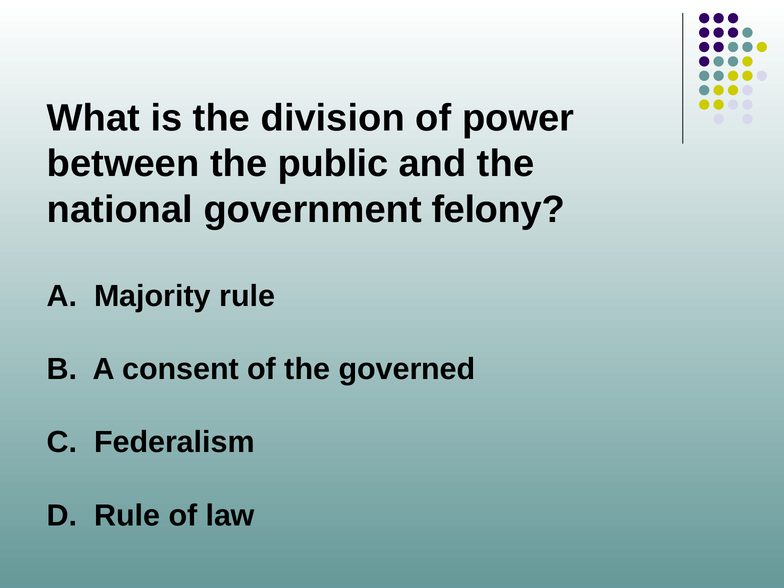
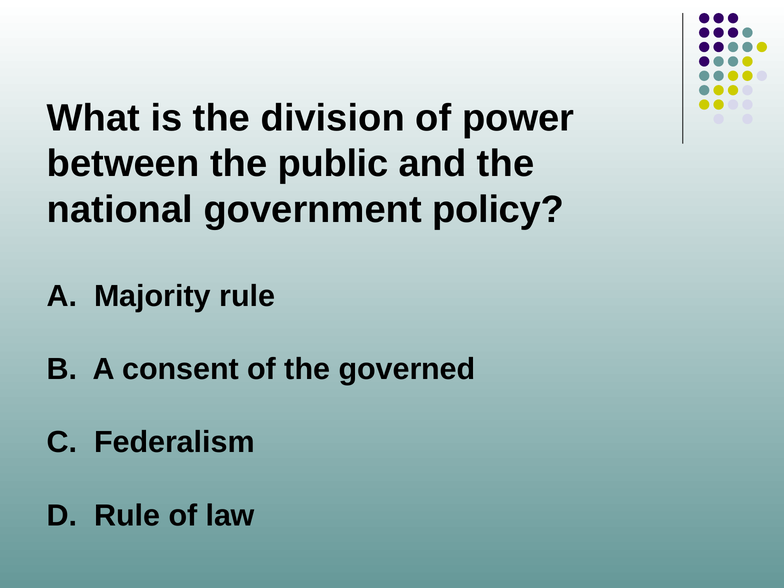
felony: felony -> policy (498, 210)
